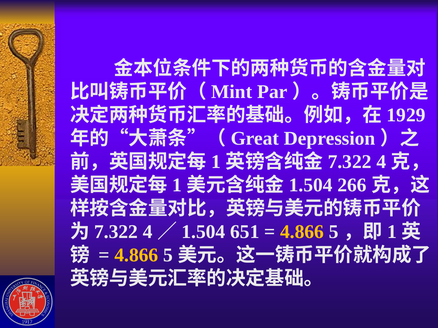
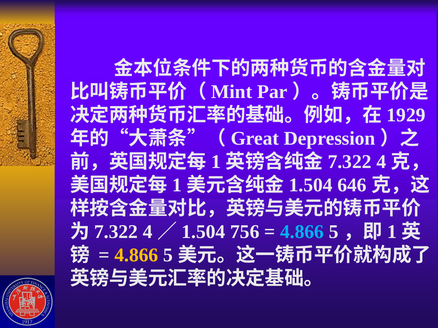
266: 266 -> 646 (352, 186)
651: 651 -> 756 (245, 232)
4.866 colour: yellow -> light blue (302, 232)
